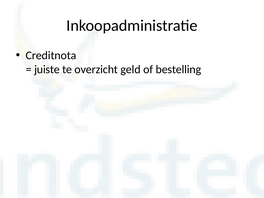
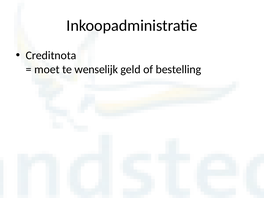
juiste: juiste -> moet (47, 69)
overzicht: overzicht -> wenselijk (96, 69)
